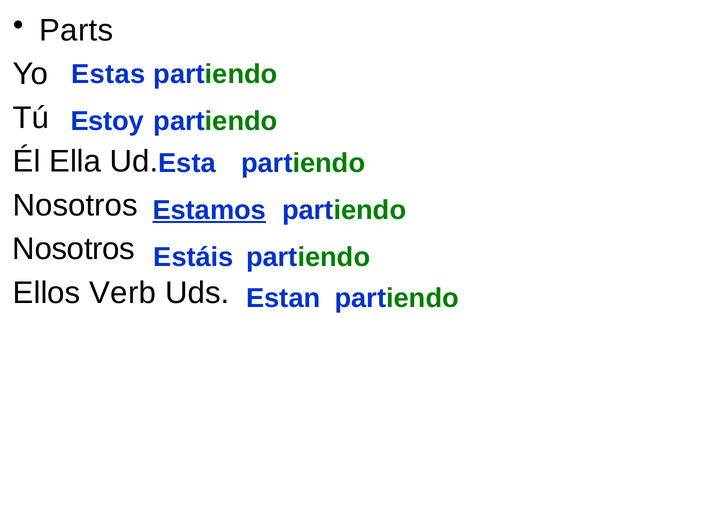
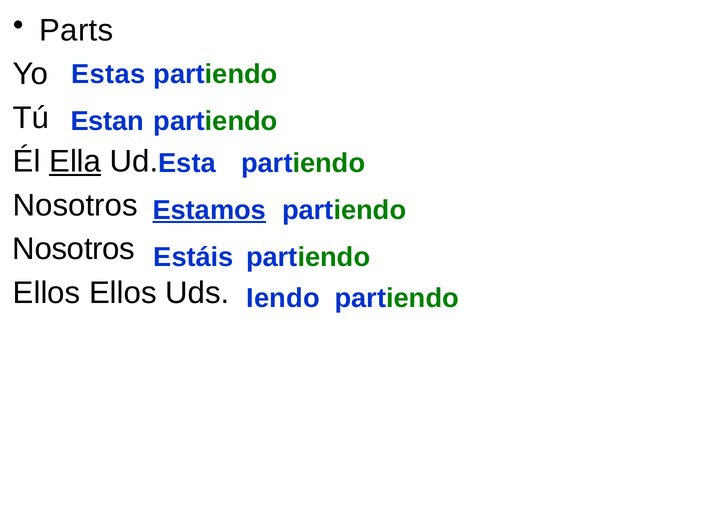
Estoy: Estoy -> Estan (107, 121)
Ella underline: none -> present (75, 161)
Ellos Verb: Verb -> Ellos (123, 292)
Estan: Estan -> Iendo (283, 298)
